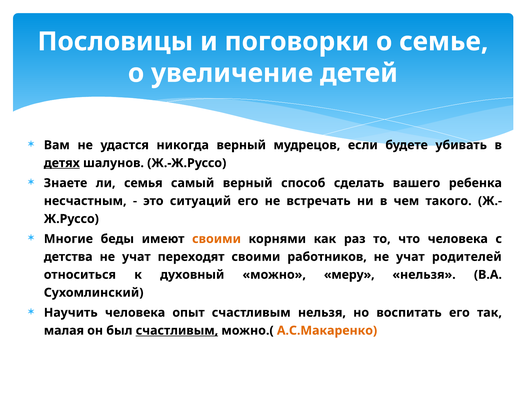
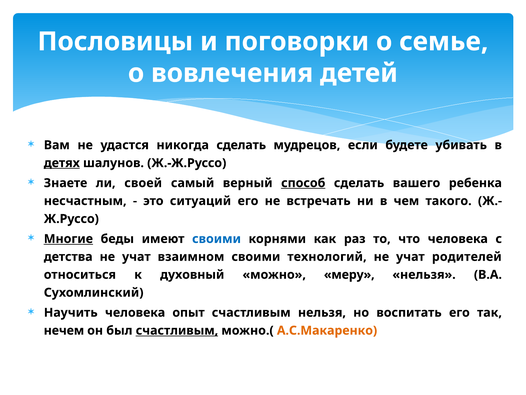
увеличение: увеличение -> вовлечения (232, 73)
никогда верный: верный -> сделать (241, 145)
семья: семья -> своей (143, 183)
способ underline: none -> present (303, 183)
Многие underline: none -> present (68, 239)
своими colour: orange -> blue (217, 239)
переходят: переходят -> взаимном (191, 256)
работников: работников -> технологий (327, 256)
малая: малая -> нечем (64, 330)
